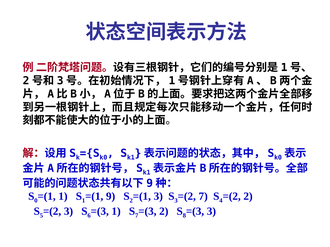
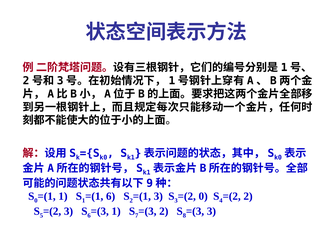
9: 9 -> 6 (111, 197)
7: 7 -> 0 (203, 197)
